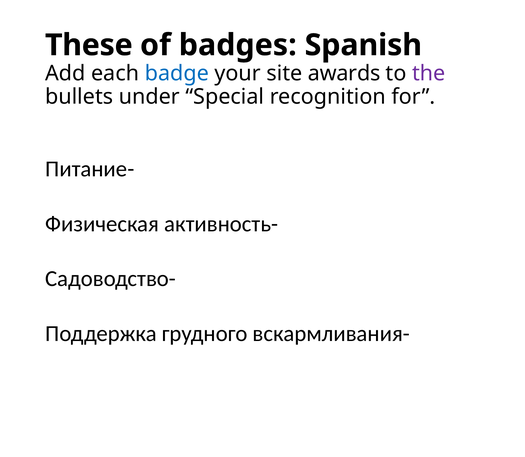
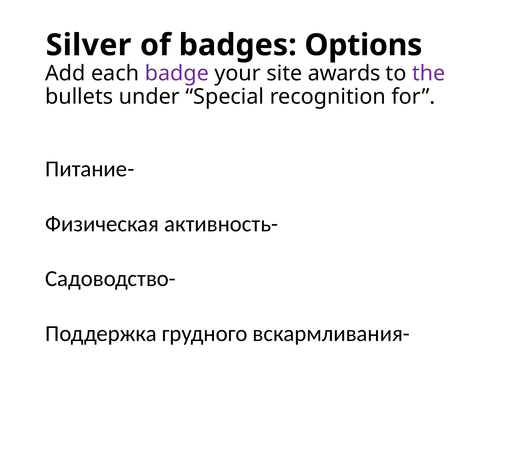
These: These -> Silver (89, 45)
Spanish: Spanish -> Options (363, 45)
badge colour: blue -> purple (177, 73)
